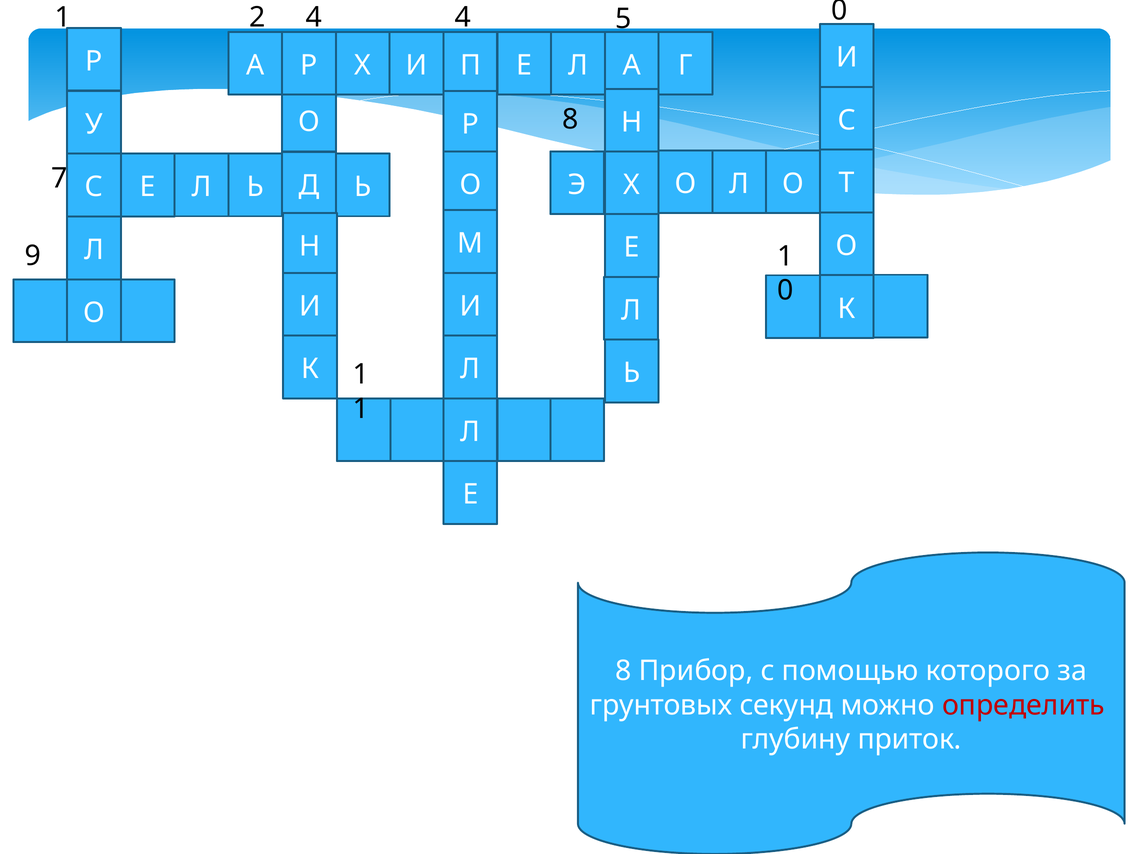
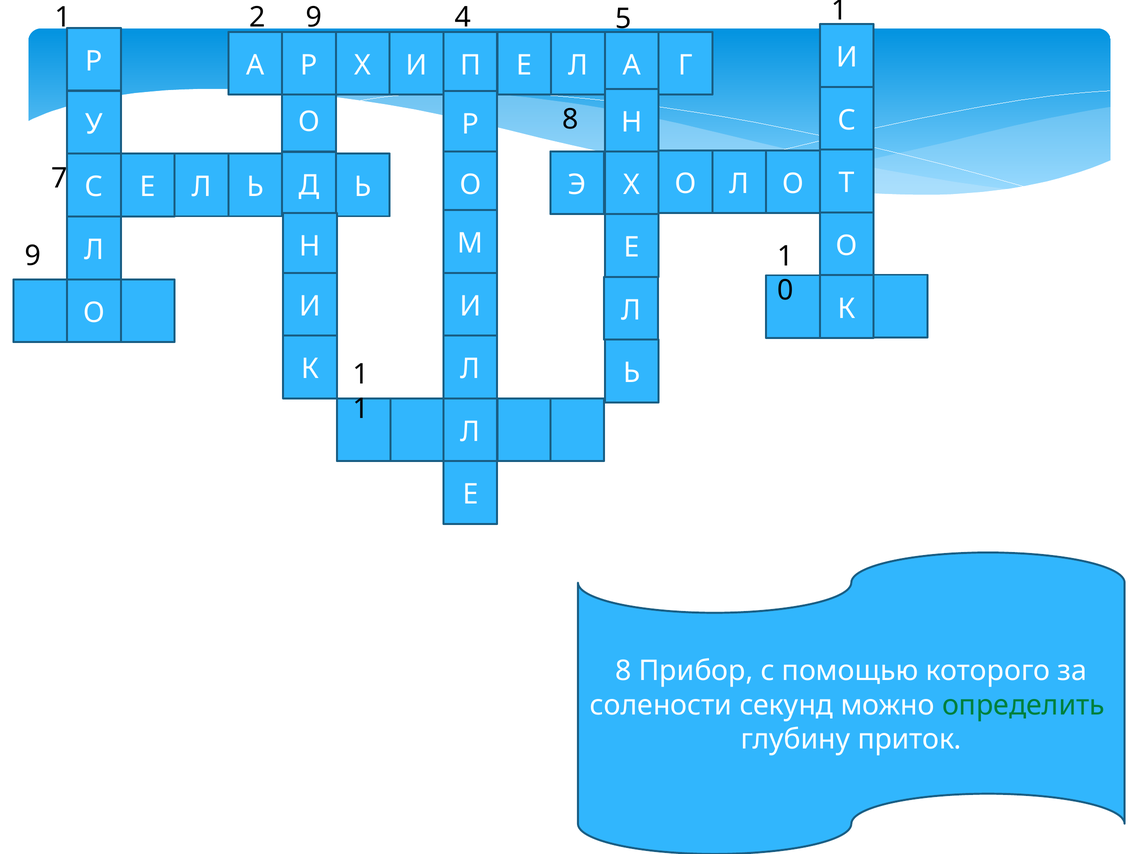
2 4: 4 -> 9 (314, 17)
5 0: 0 -> 1 (839, 10)
грунтовых: грунтовых -> солености (661, 705)
определить colour: red -> green (1024, 705)
